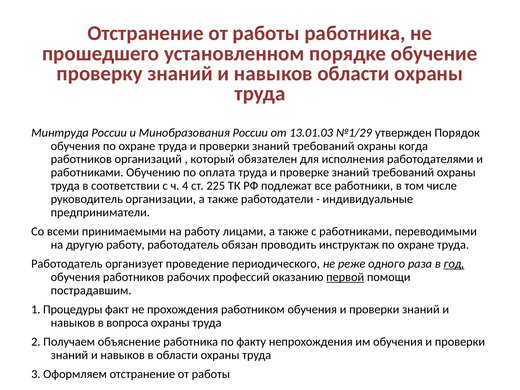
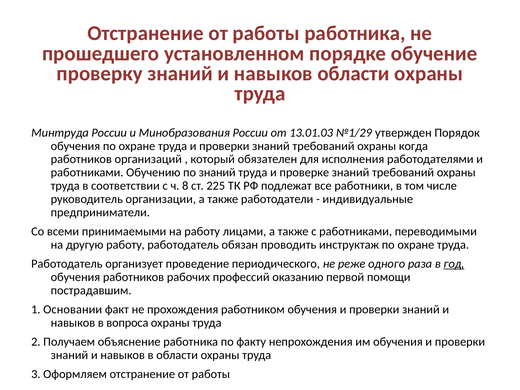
по оплата: оплата -> знаний (217, 173)
4: 4 -> 8 (185, 186)
первой underline: present -> none (345, 277)
Процедуры: Процедуры -> Основании (73, 309)
